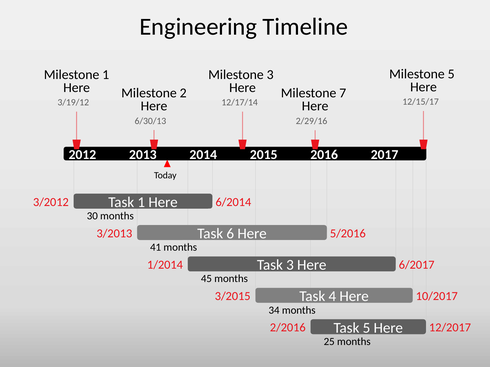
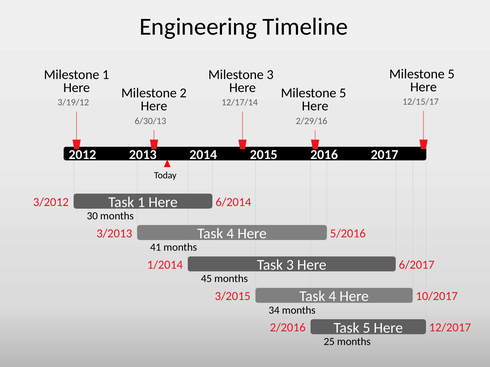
7: 7 -> 5 (343, 93)
6: 6 -> 4 (230, 234)
